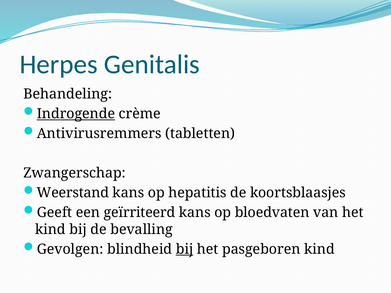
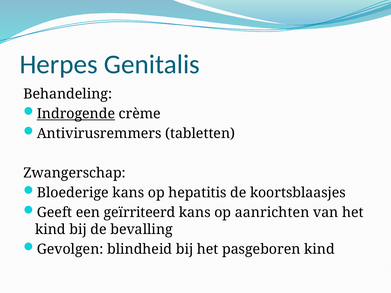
Weerstand: Weerstand -> Bloederige (73, 193)
bloedvaten: bloedvaten -> aanrichten (272, 213)
bij underline: present -> none (185, 249)
